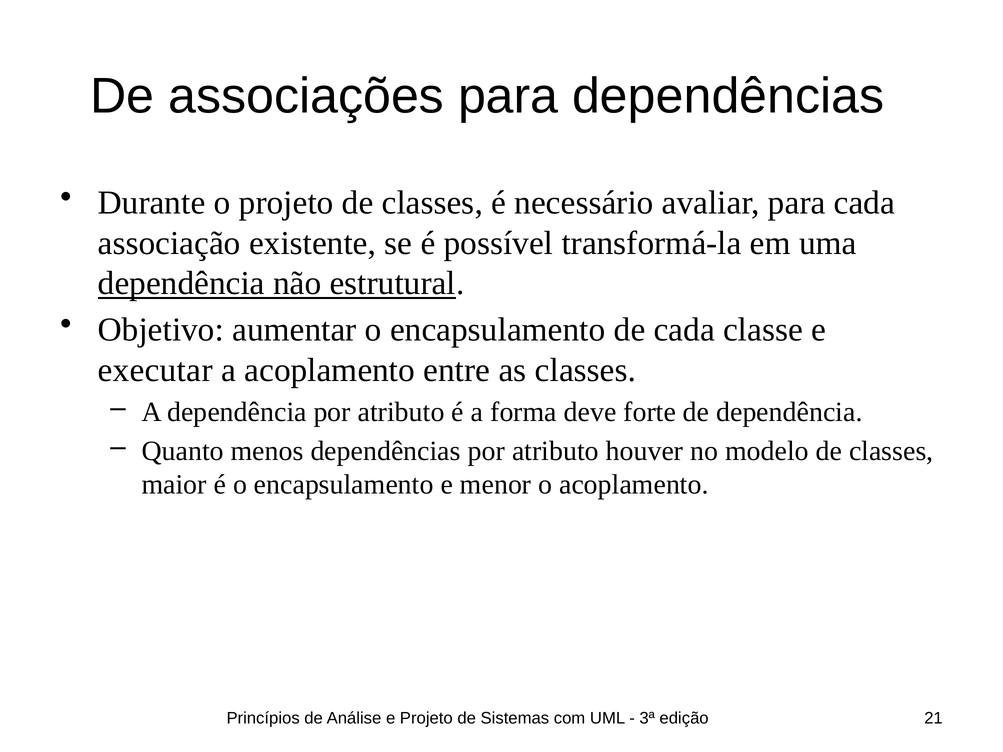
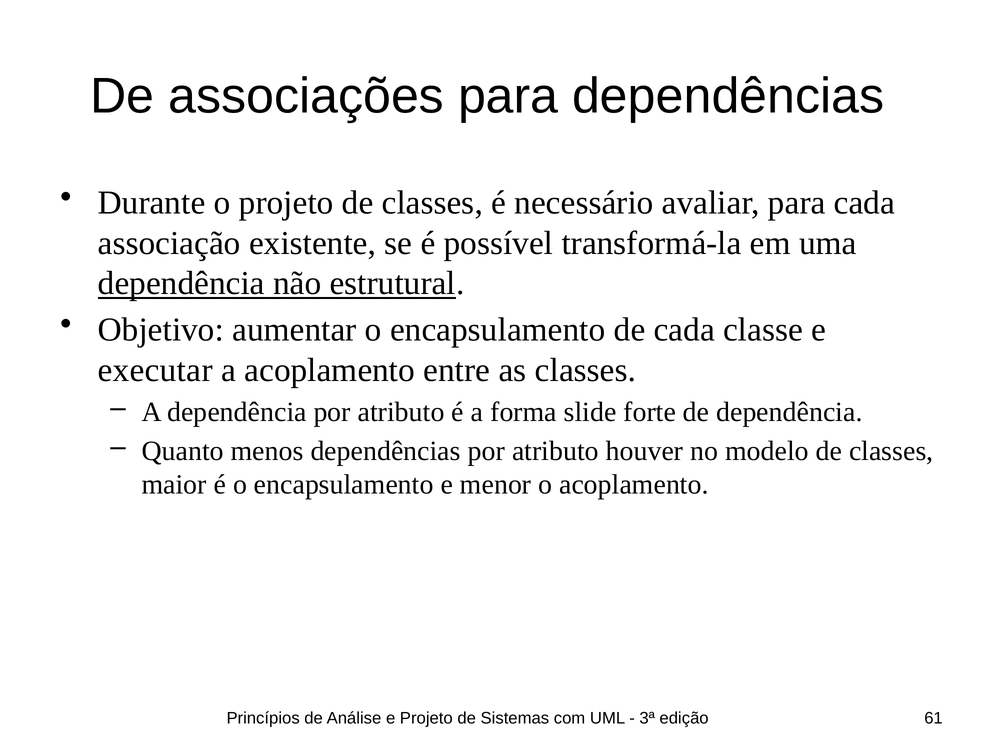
deve: deve -> slide (590, 412)
21: 21 -> 61 (934, 718)
